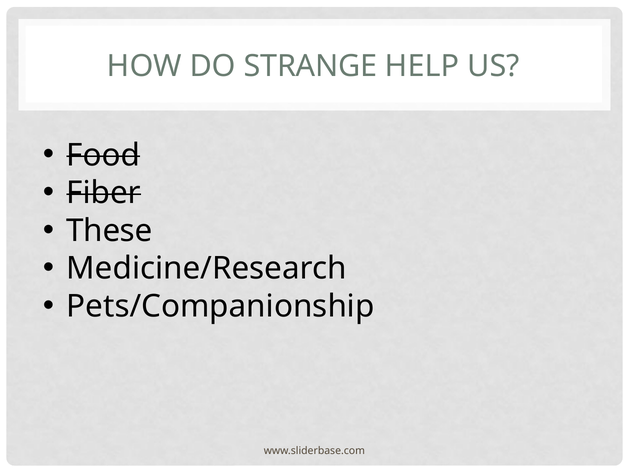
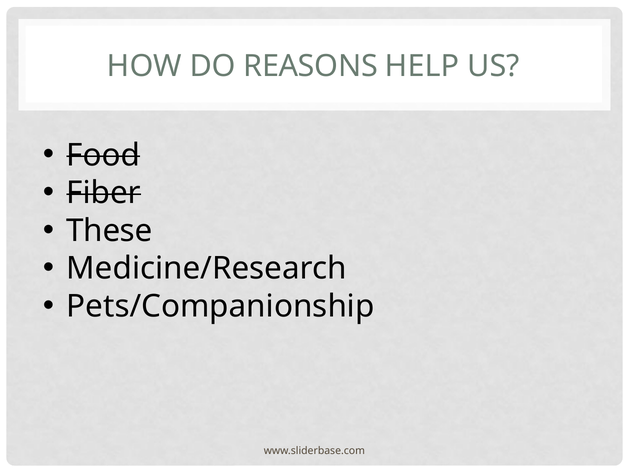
STRANGE: STRANGE -> REASONS (311, 66)
